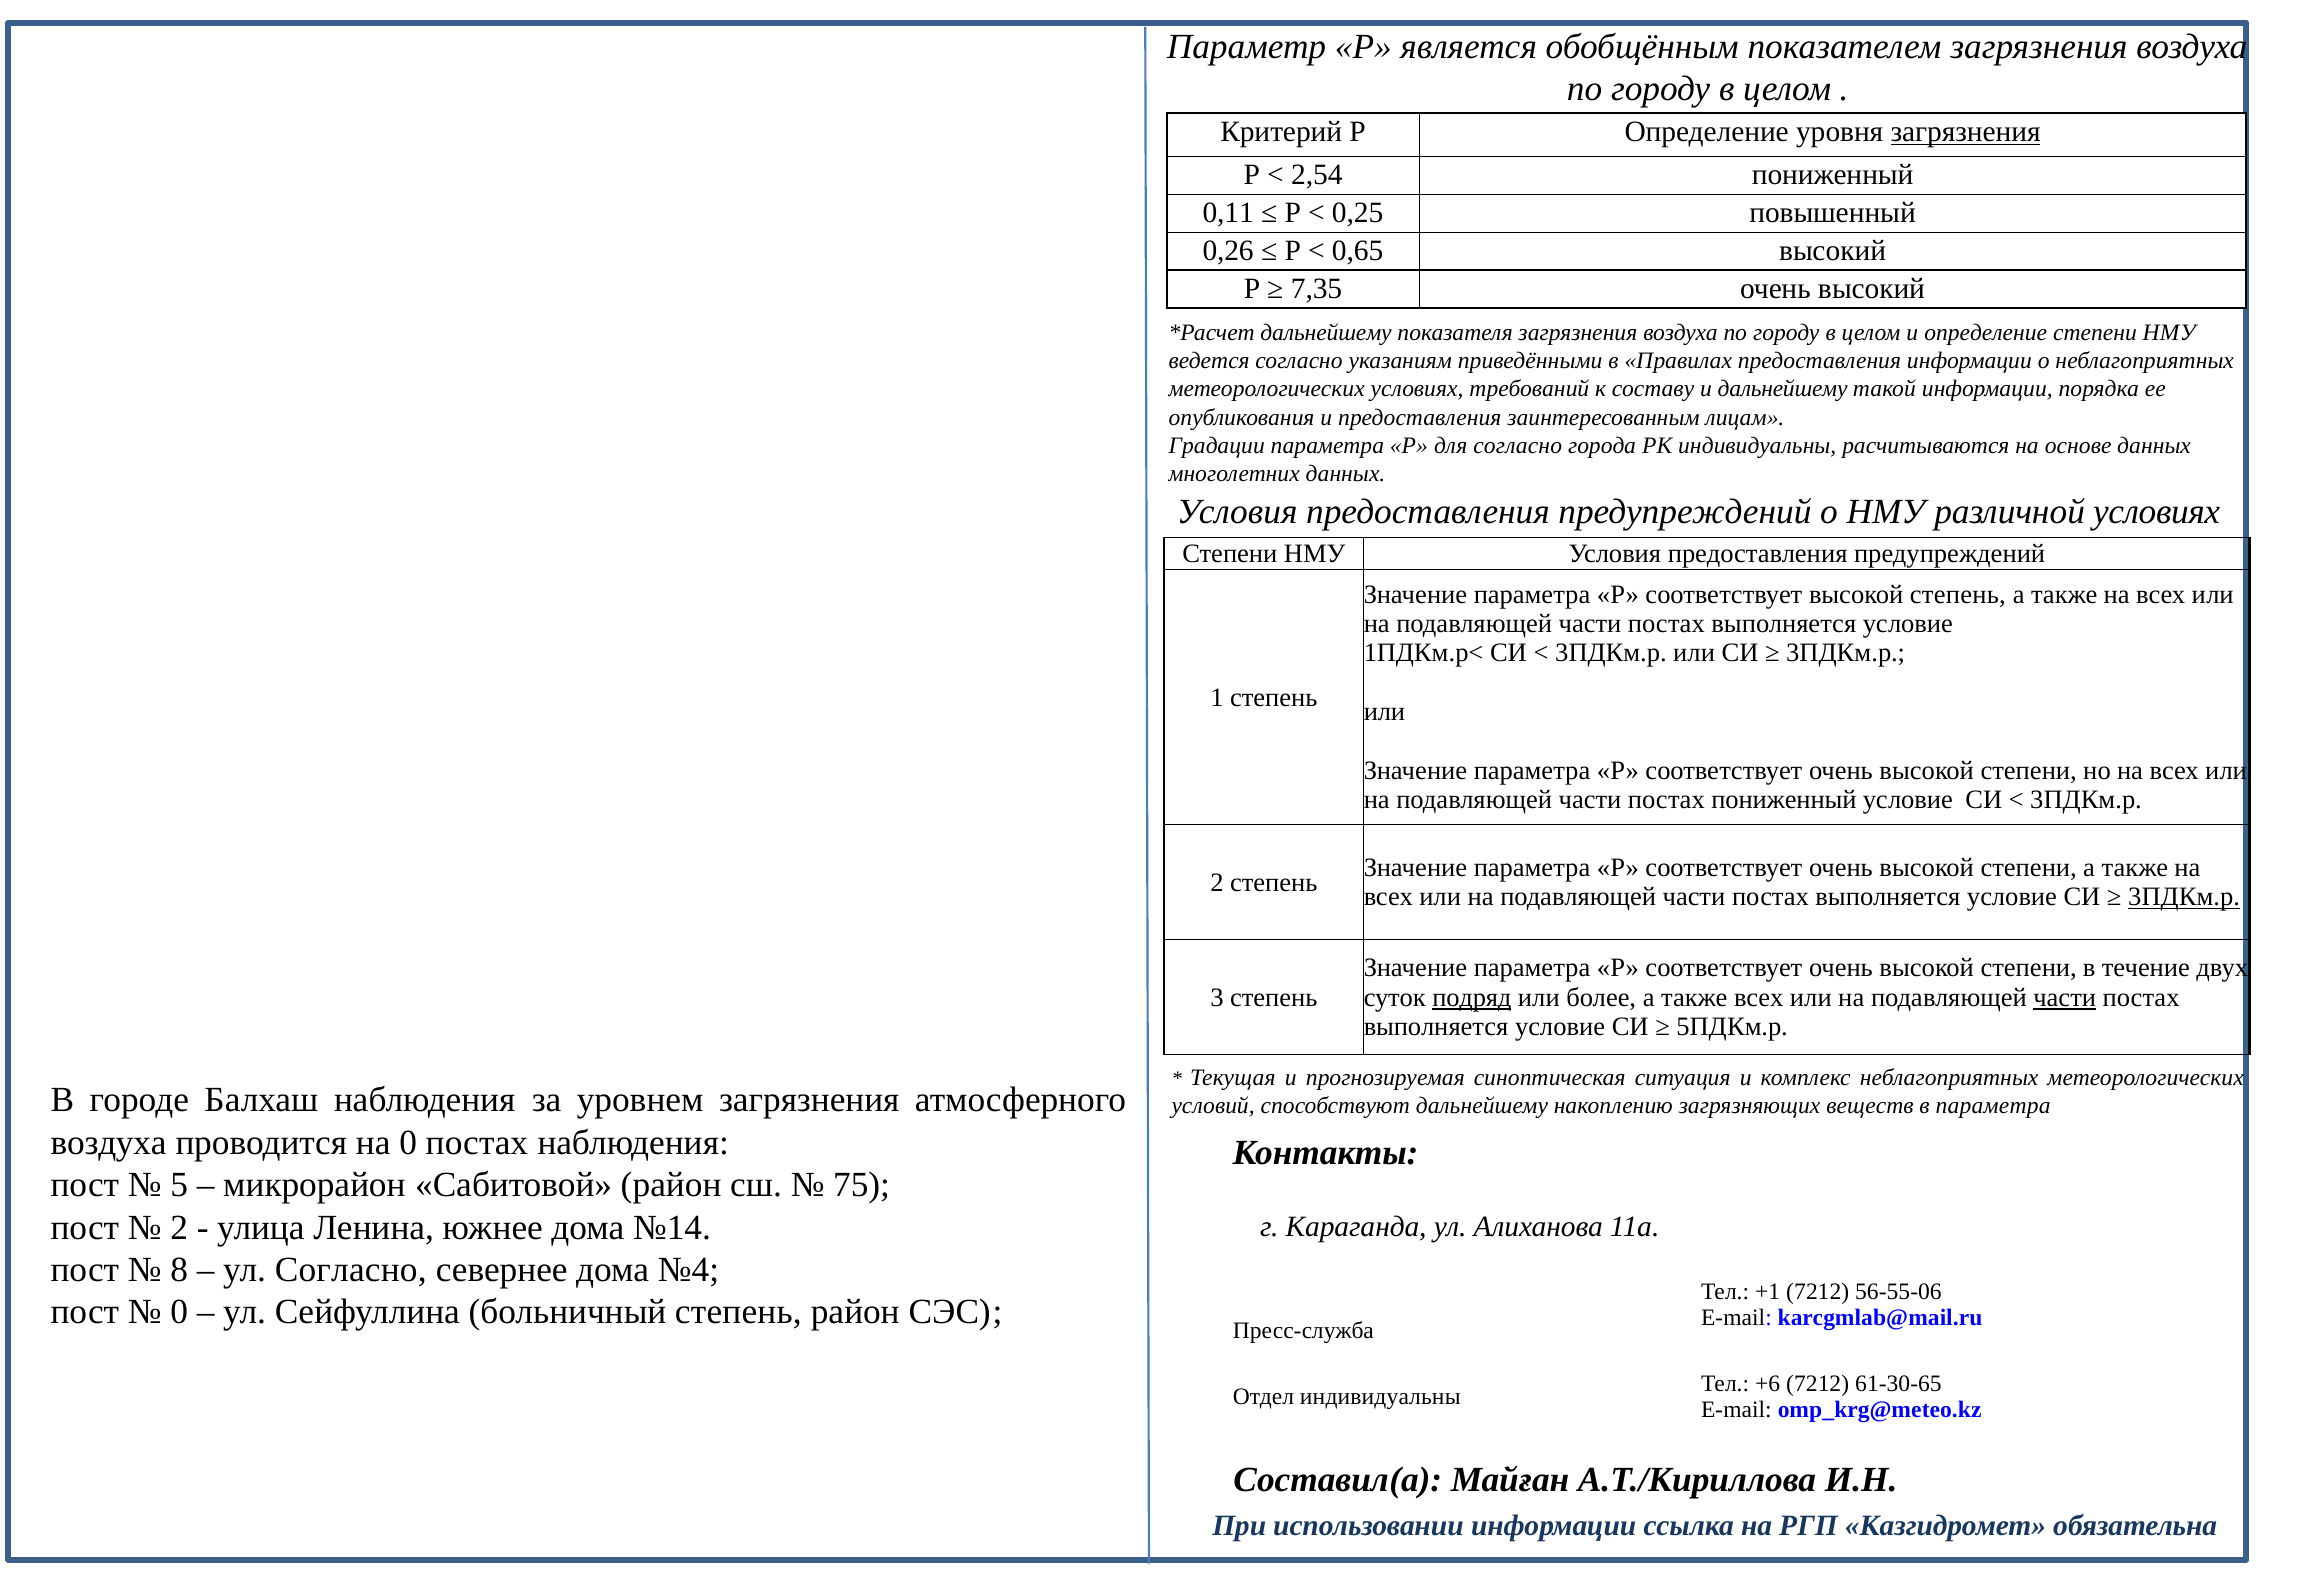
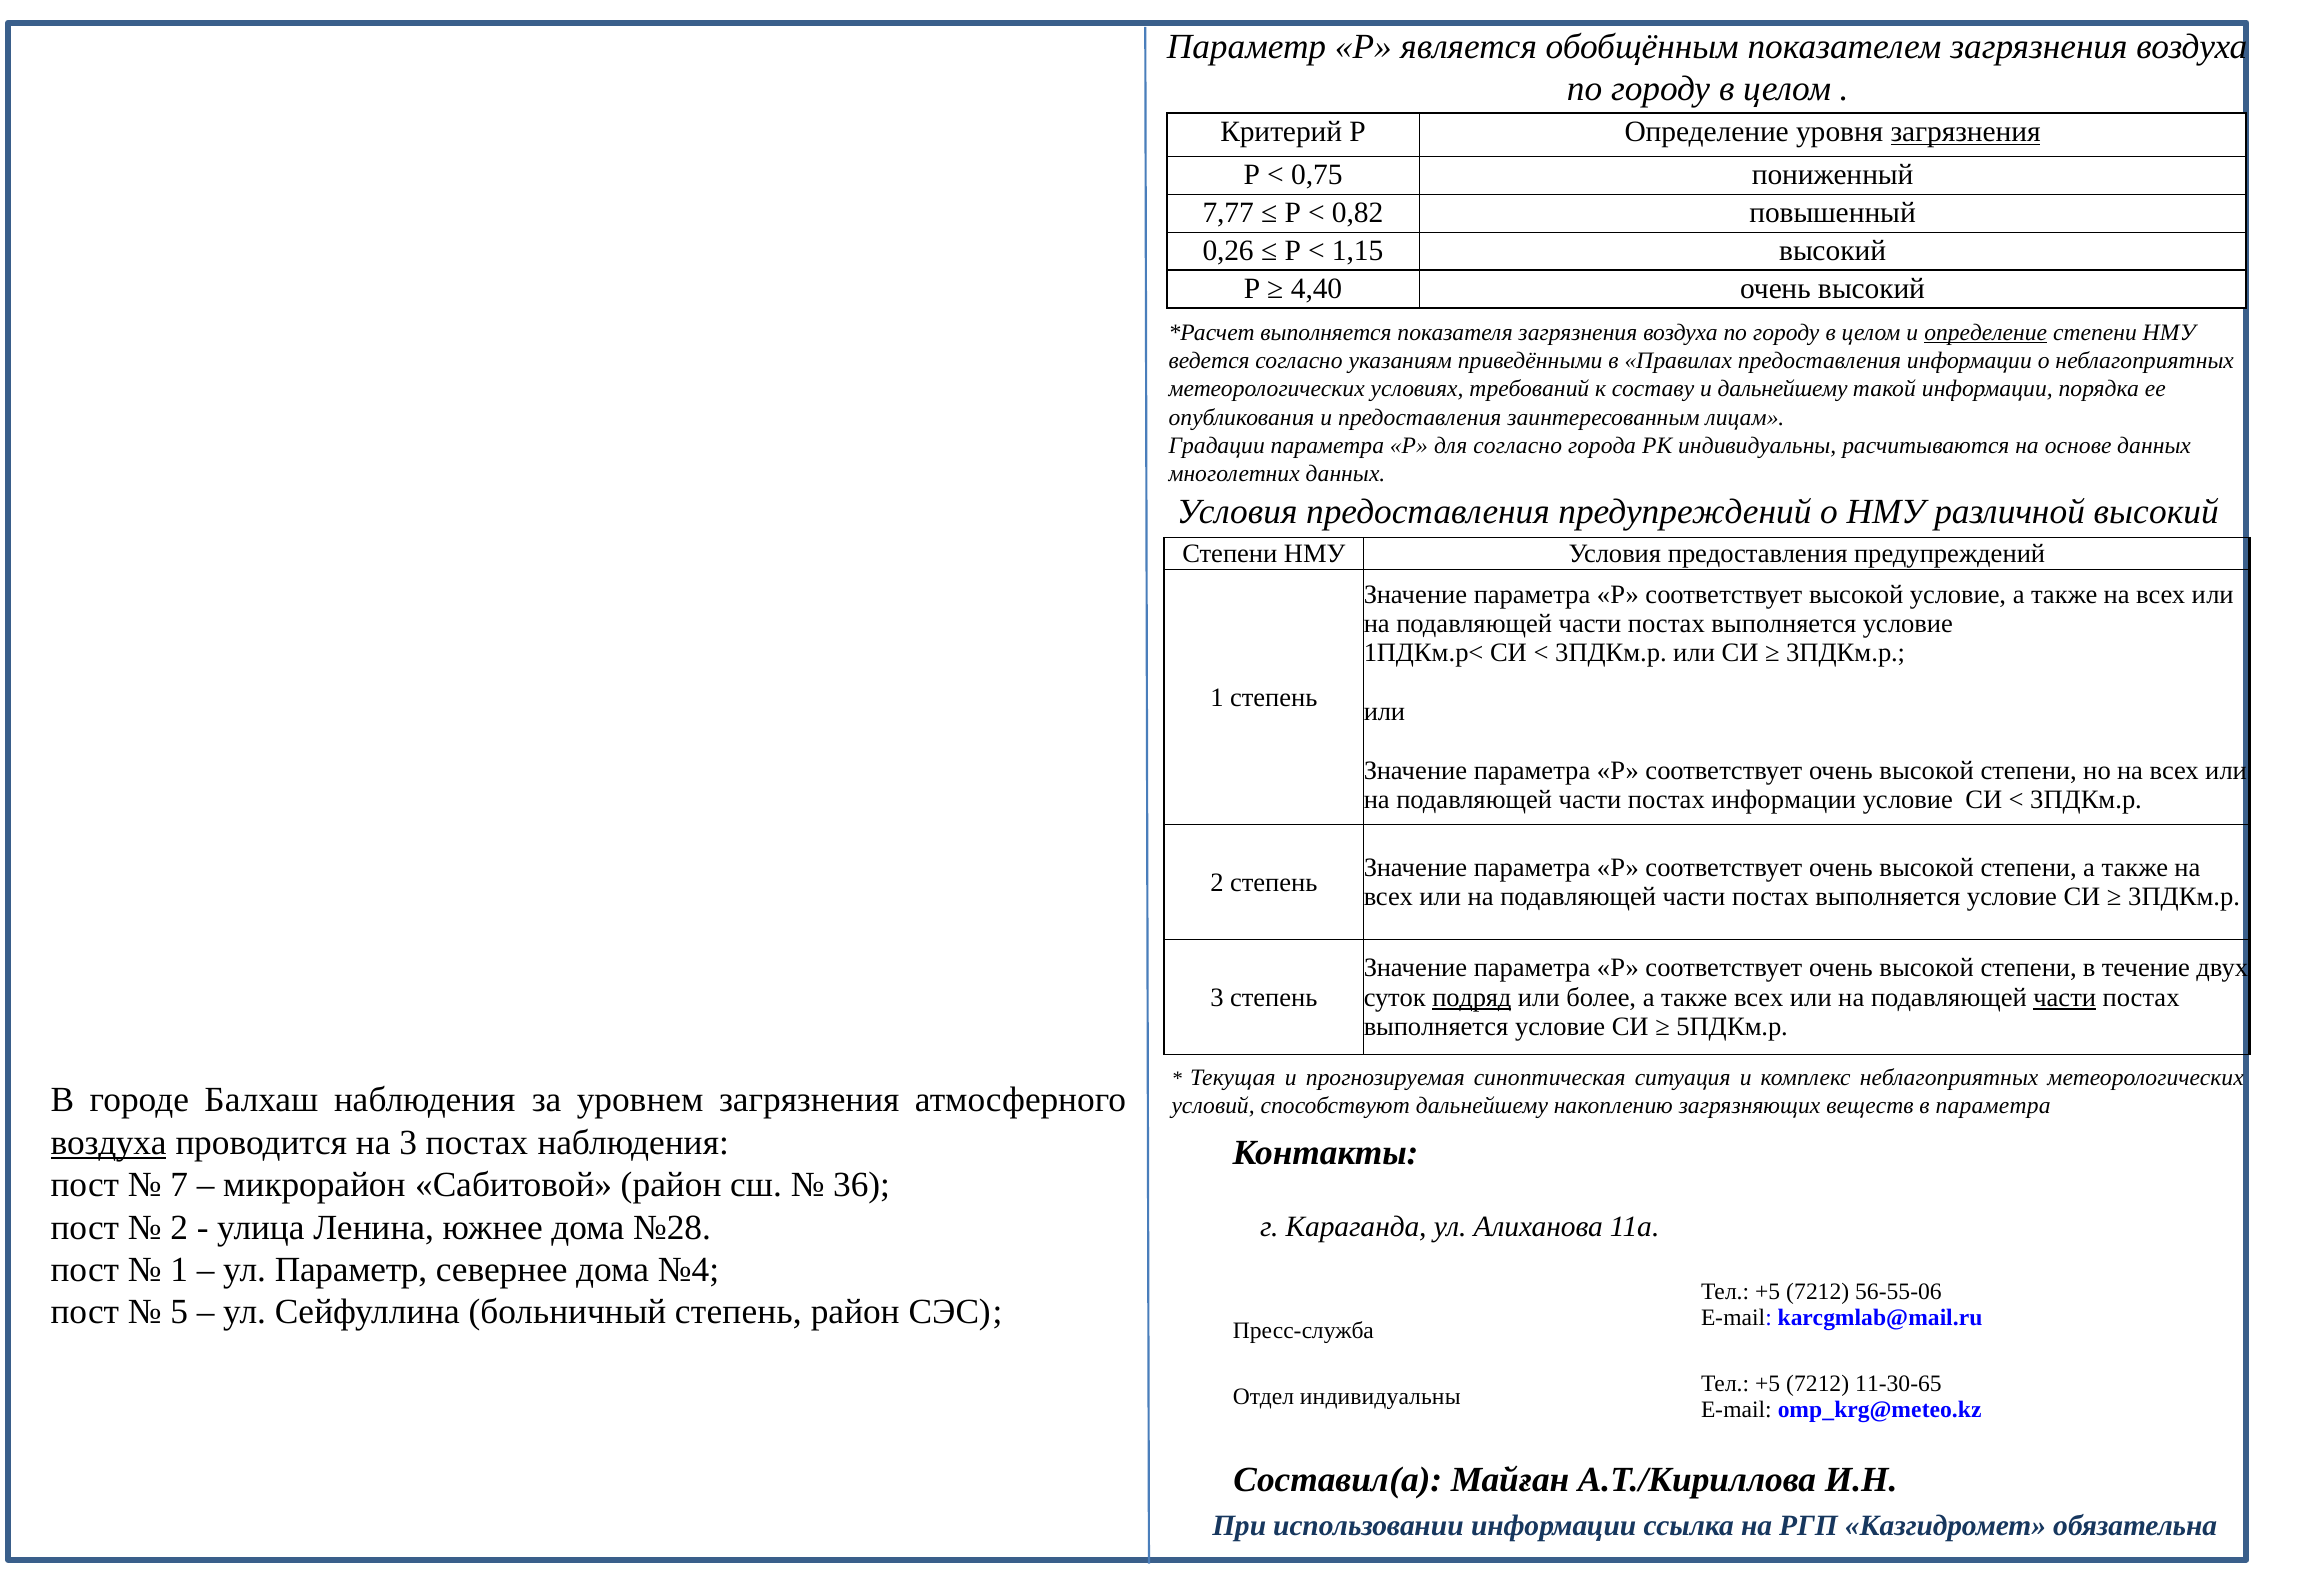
2,54: 2,54 -> 0,75 (1317, 175)
0,11: 0,11 -> 7,77 (1228, 213)
0,25: 0,25 -> 0,82 (1358, 213)
0,65: 0,65 -> 1,15 (1358, 251)
7,35: 7,35 -> 4,40 (1317, 289)
дальнейшему: дальнейшему -> выполняется (1326, 333)
определение underline: none -> present (1986, 333)
различной условиях: условиях -> высокий (2156, 512)
высокой степень: степень -> условие (1958, 594)
постах пониженный: пониженный -> информации (1784, 800)
3ПДКм.р underline: present -> none (2184, 897)
воздуха underline: none -> present (109, 1142)
на 0: 0 -> 3 (408, 1142)
5: 5 -> 7 (179, 1185)
75: 75 -> 36 (862, 1185)
№14: №14 -> №28 (672, 1227)
8: 8 -> 1 (179, 1270)
ул Согласно: Согласно -> Параметр (351, 1270)
+1: +1 -> +5 (1768, 1292)
0: 0 -> 5 (179, 1312)
+6: +6 -> +5 (1768, 1384)
61-30-65: 61-30-65 -> 11-30-65 (1898, 1384)
